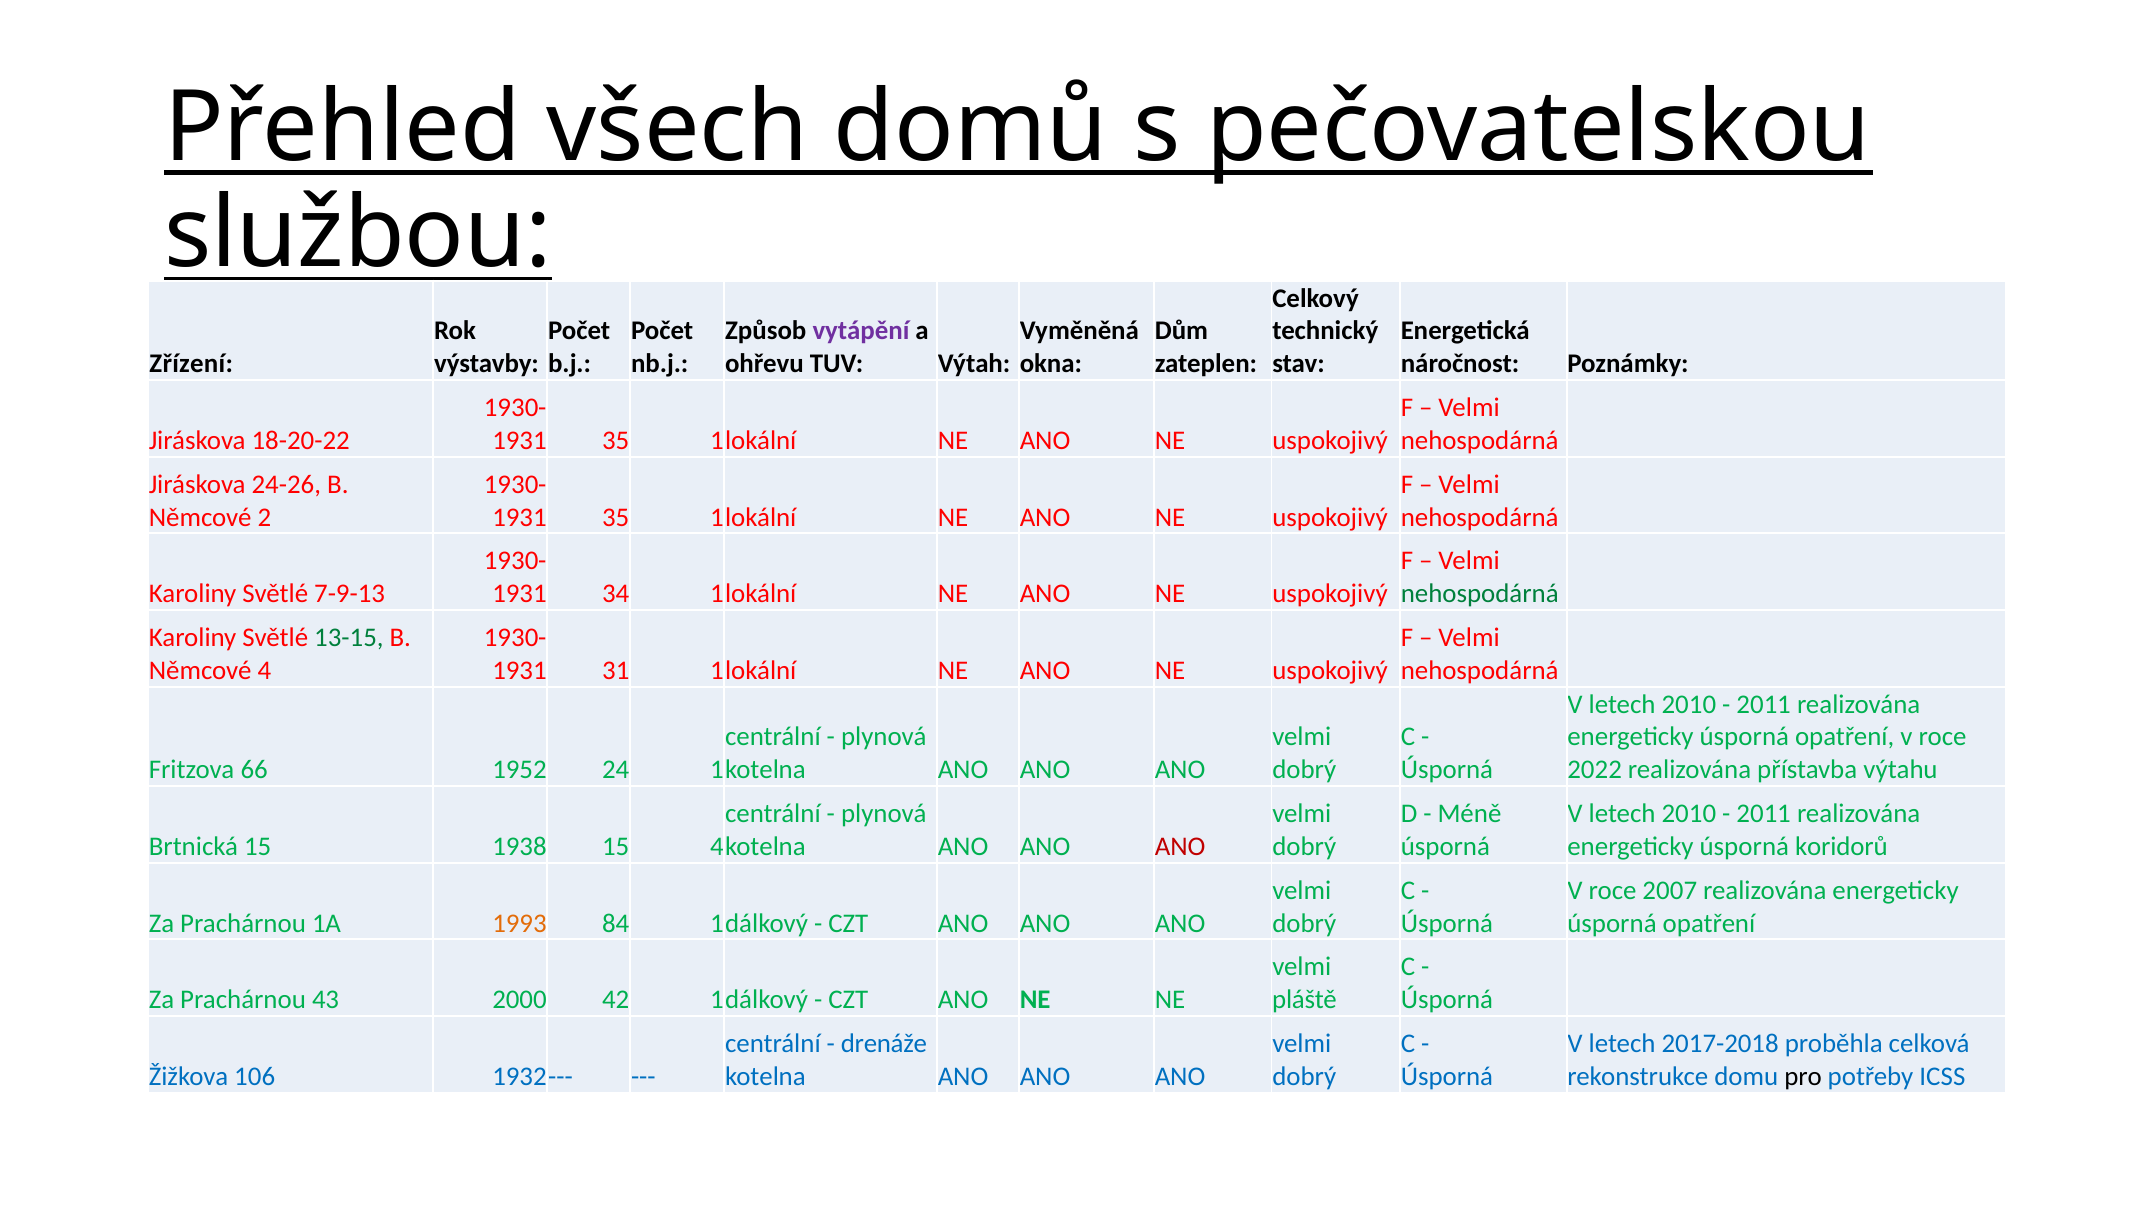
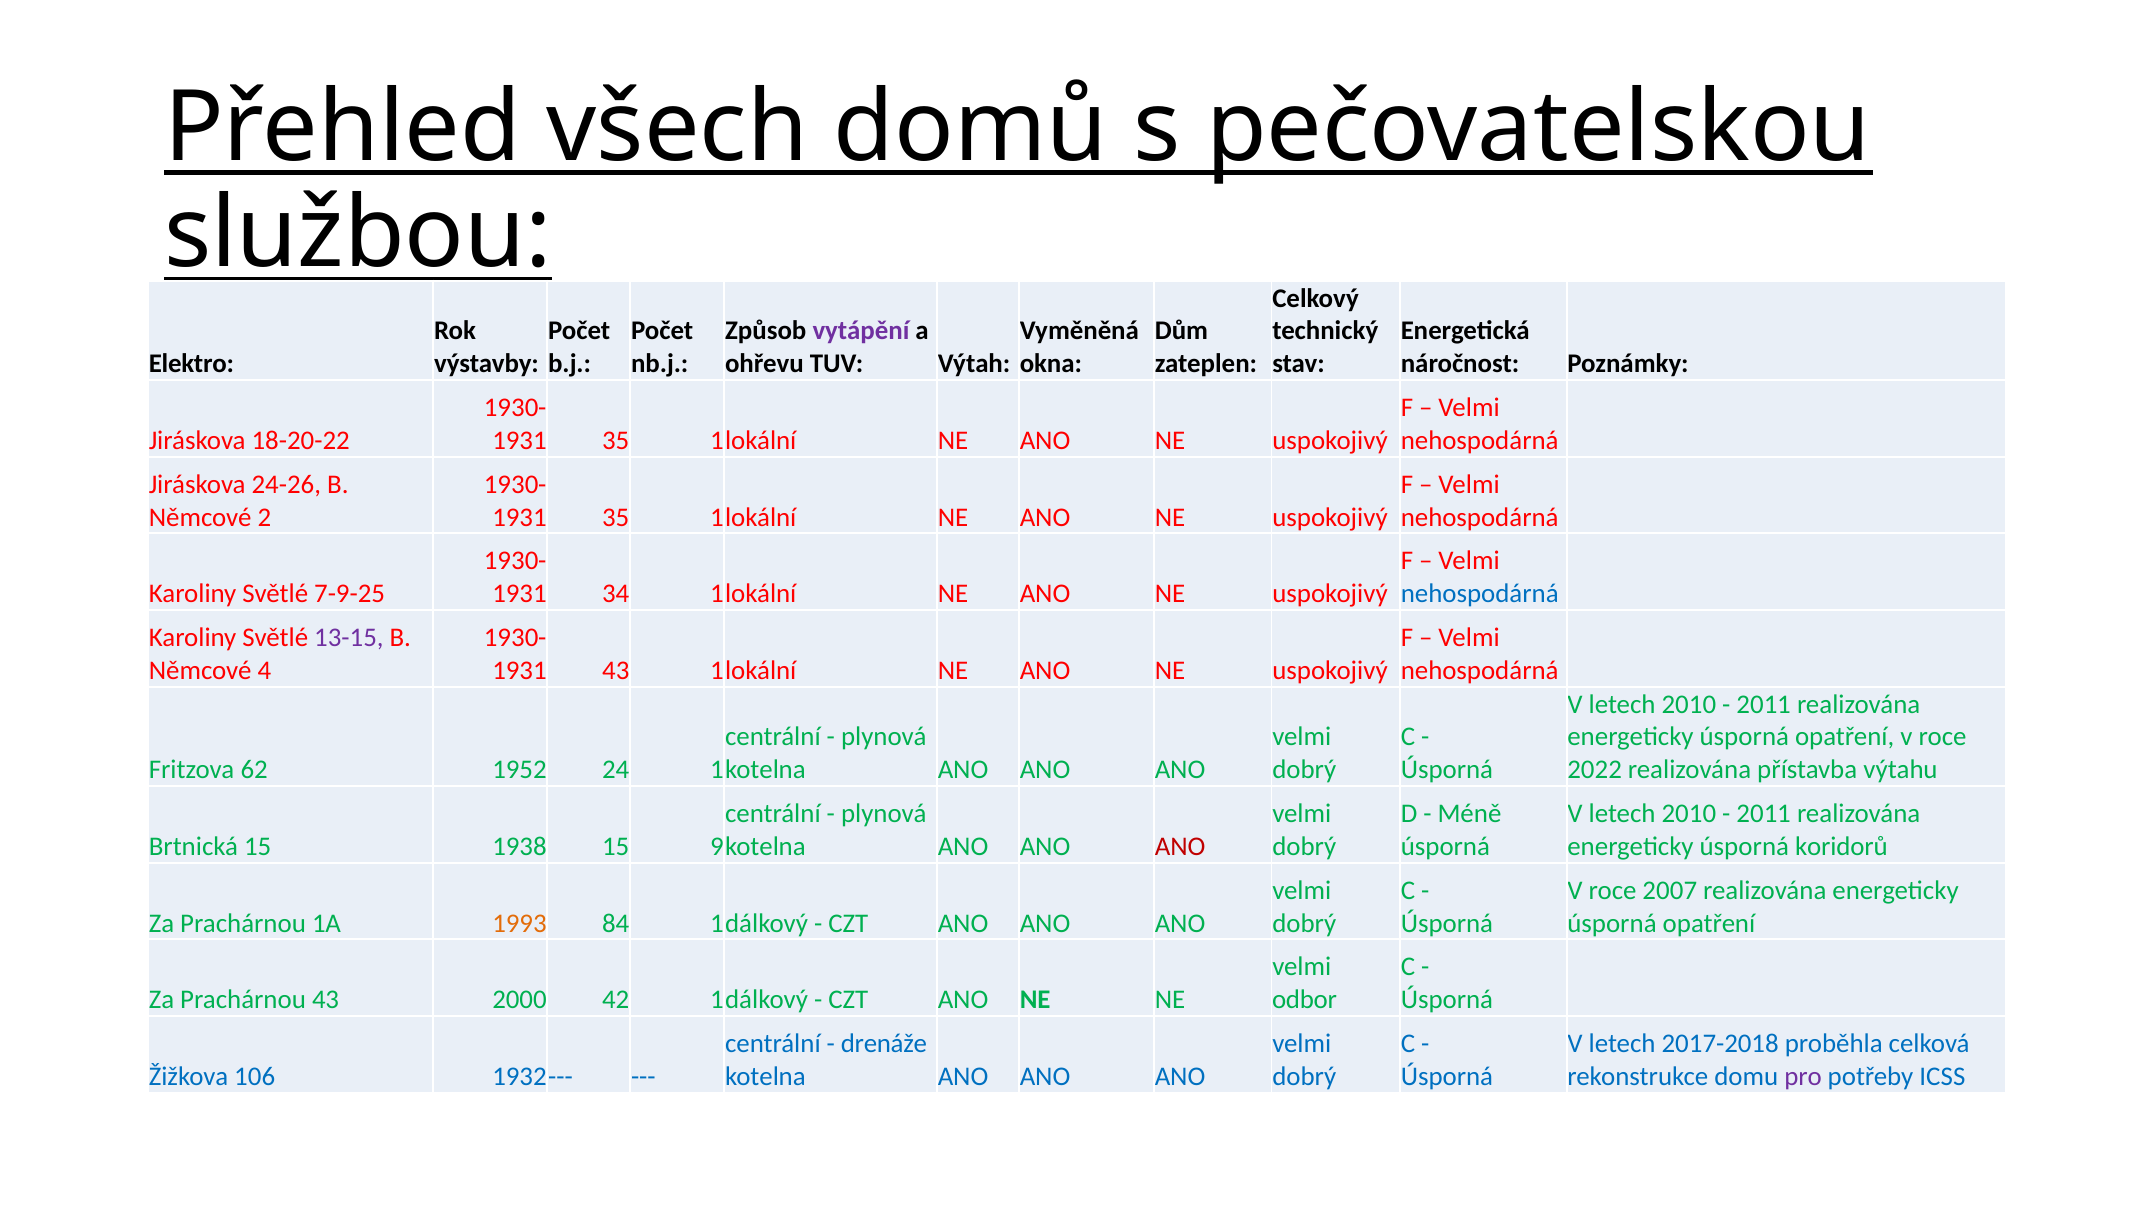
Zřízení: Zřízení -> Elektro (191, 364)
7-9-13: 7-9-13 -> 7-9-25 (350, 594)
nehospodárná colour: green -> blue (1480, 594)
13-15 colour: green -> purple (349, 637)
31: 31 -> 43 (616, 670)
66: 66 -> 62 (254, 770)
15 4: 4 -> 9 (717, 846)
pláště: pláště -> odbor (1305, 1000)
pro colour: black -> purple (1803, 1076)
